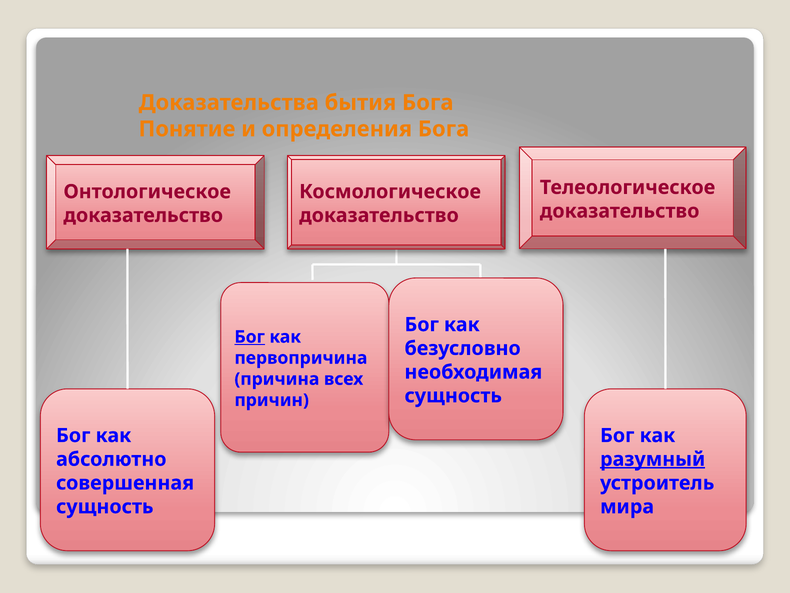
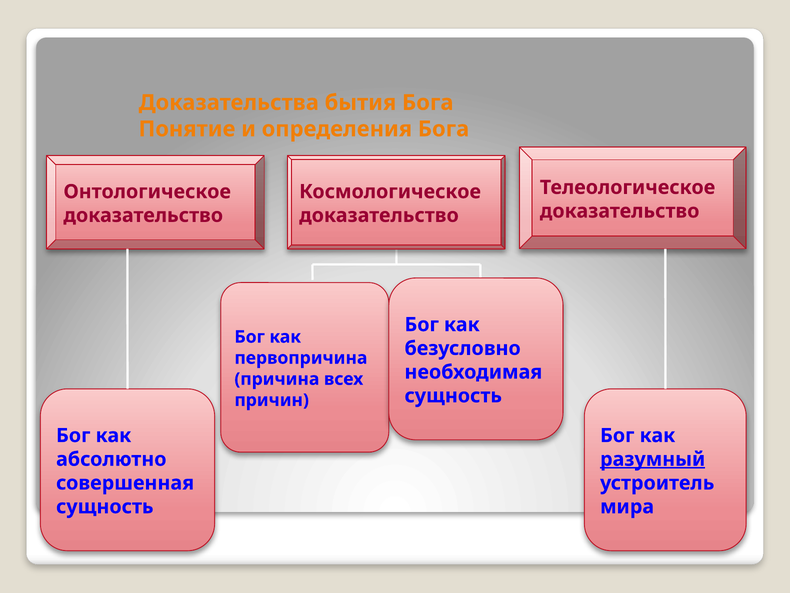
Бог underline: present -> none (250, 337)
